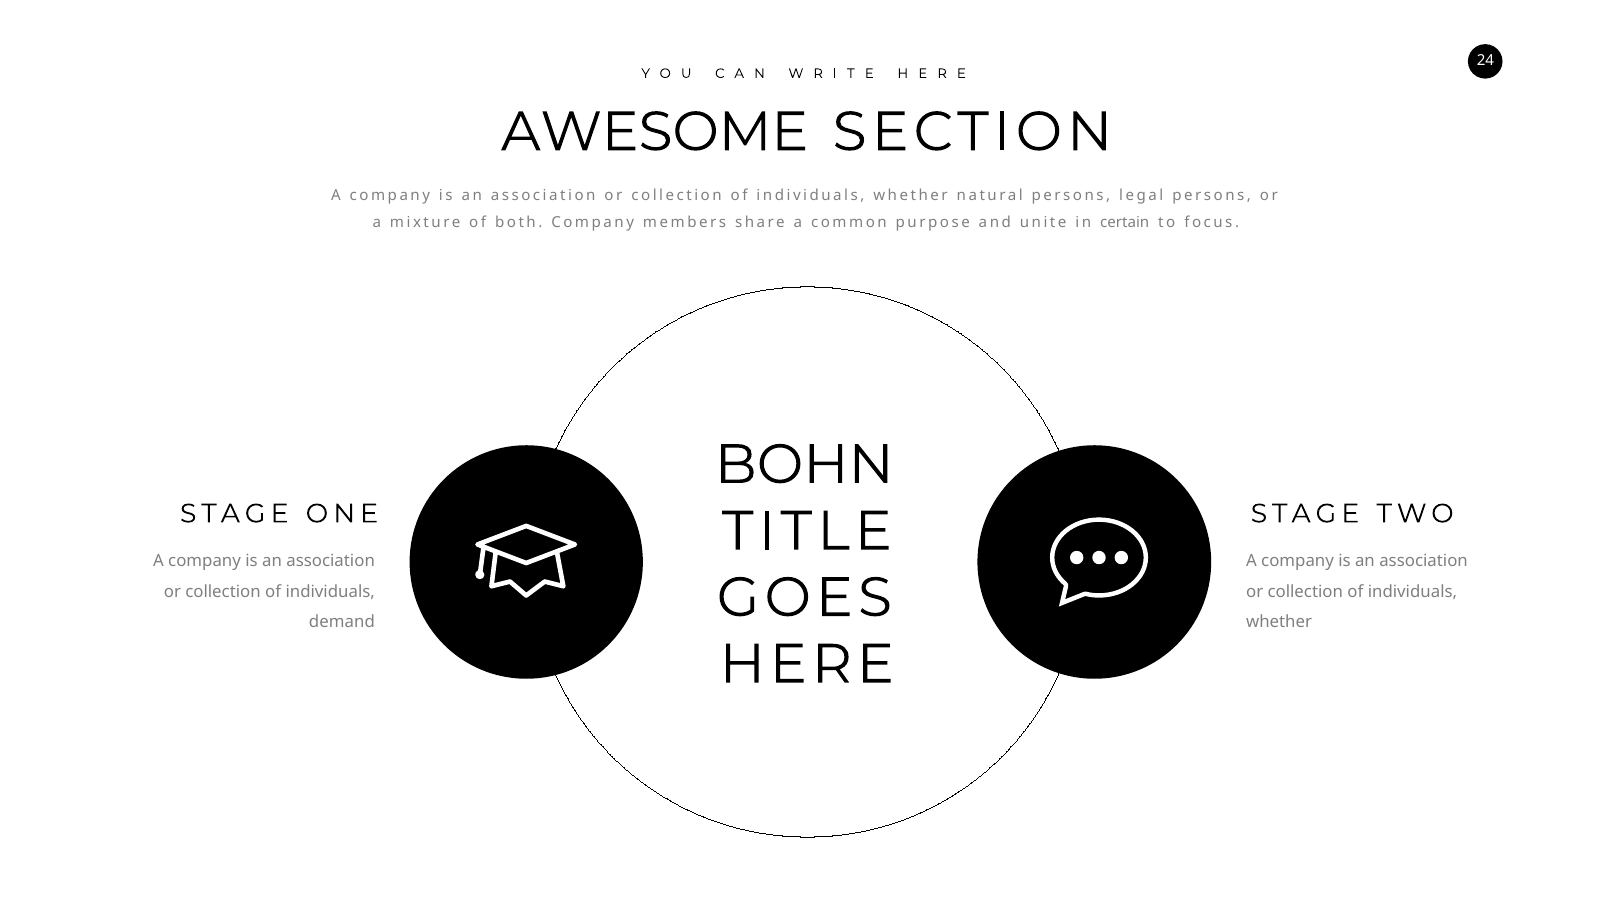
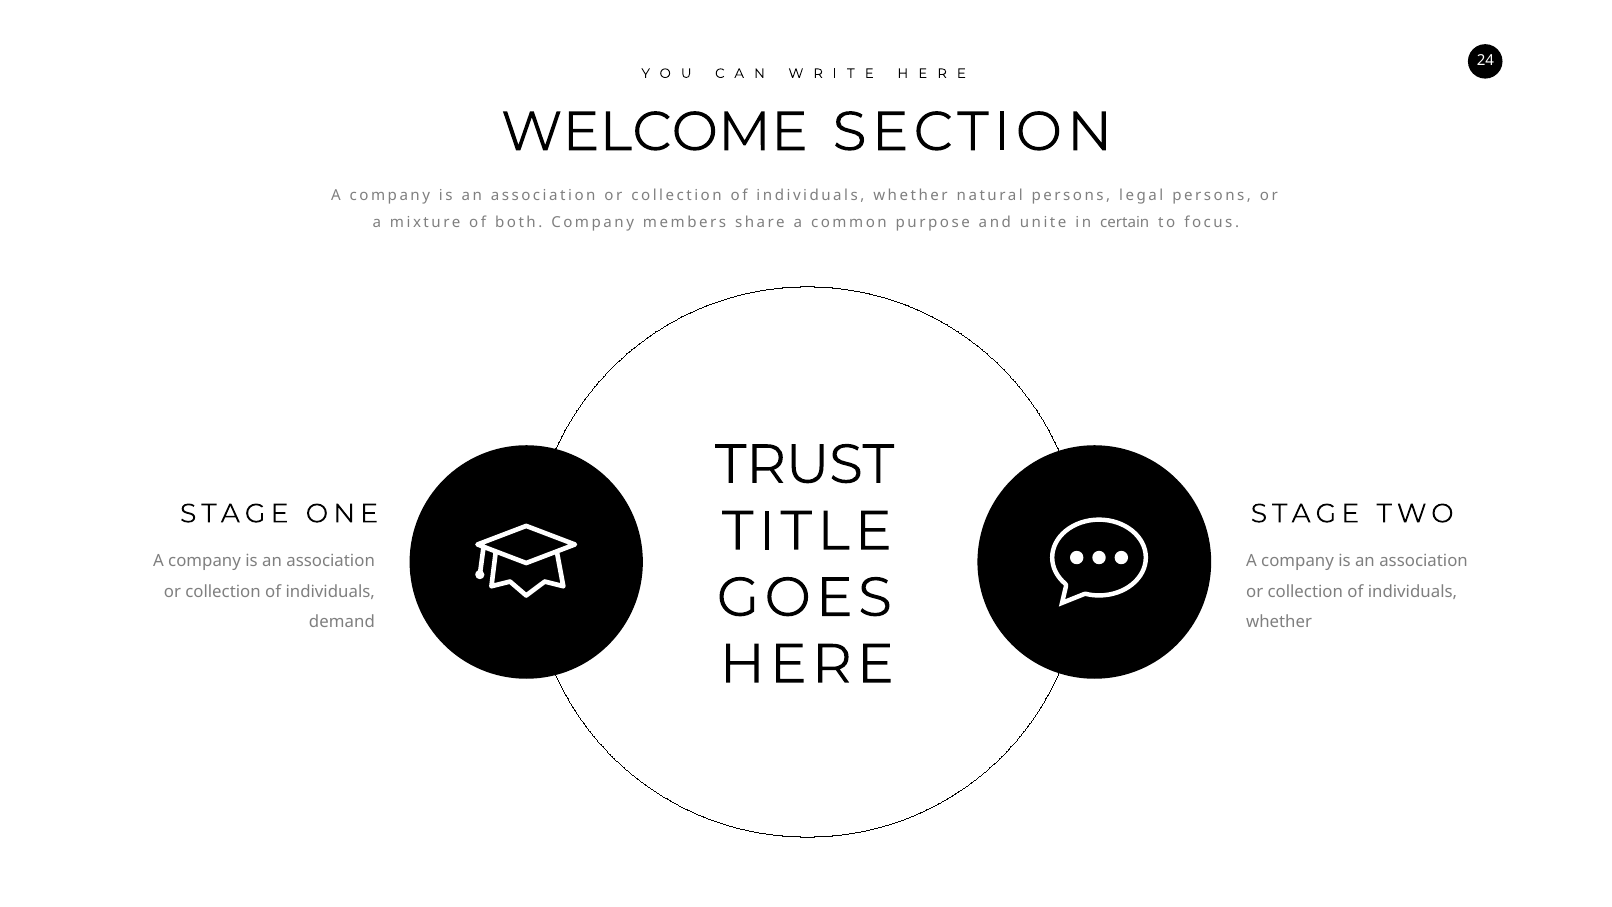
AWESOME: AWESOME -> WELCOME (655, 132)
BOHN: BOHN -> TRUST (805, 465)
